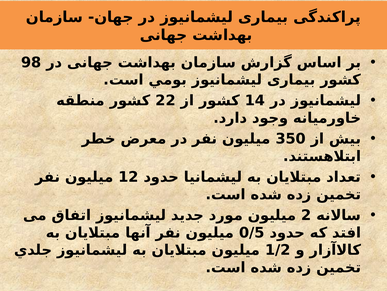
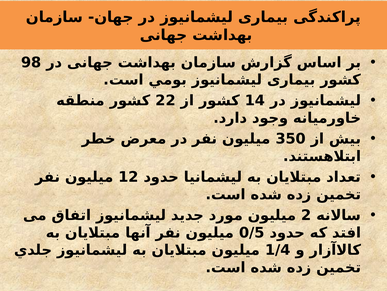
1/2: 1/2 -> 1/4 (278, 250)
